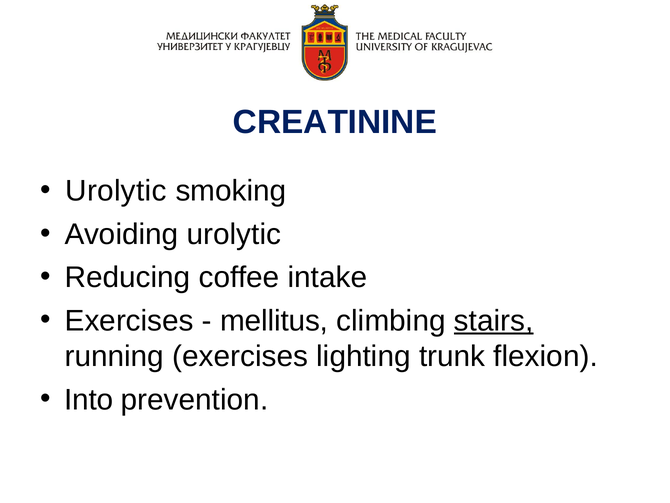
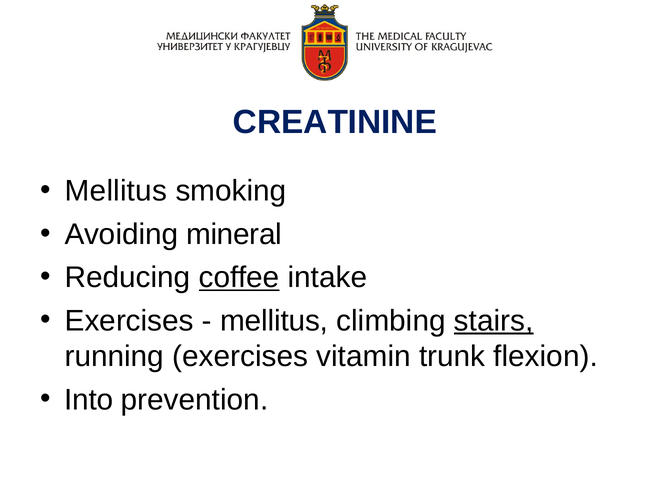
Urolytic: Urolytic -> Mellitus (116, 191)
Avoiding urolytic: urolytic -> mineral (234, 234)
coffee underline: none -> present (239, 277)
lighting: lighting -> vitamin (364, 356)
